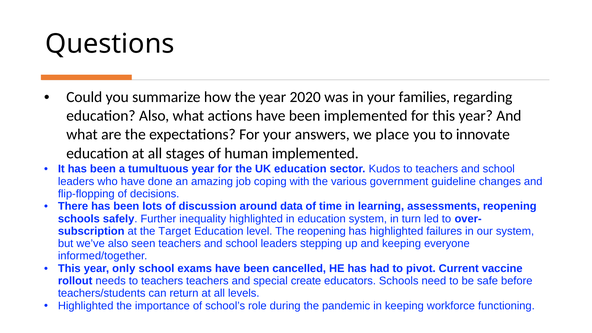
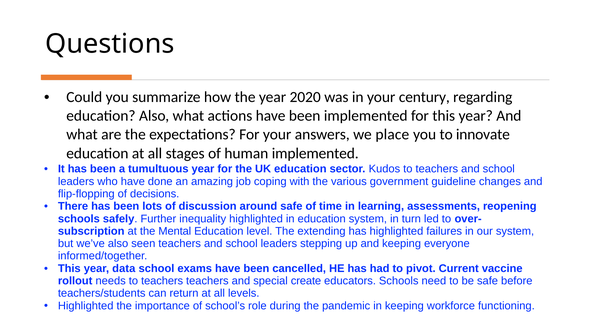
families: families -> century (424, 97)
around data: data -> safe (291, 206)
Target: Target -> Mental (175, 231)
The reopening: reopening -> extending (322, 231)
only: only -> data (124, 268)
